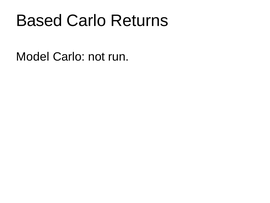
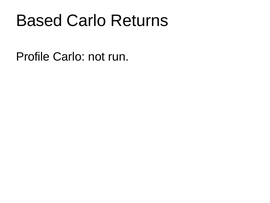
Model: Model -> Profile (33, 57)
